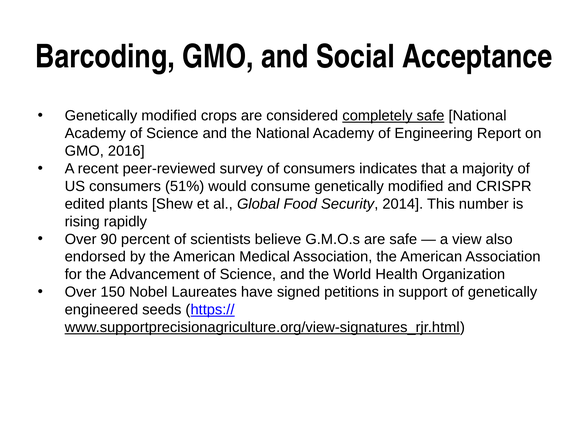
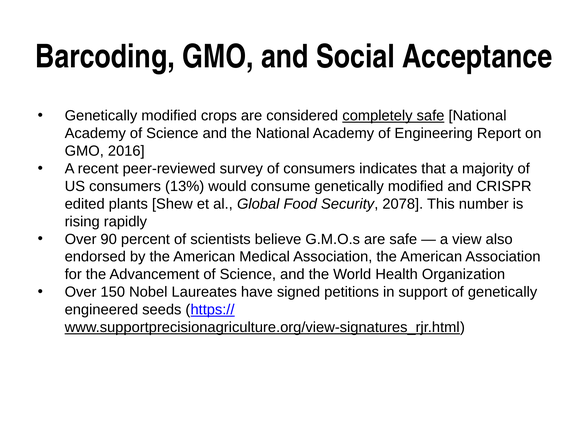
51%: 51% -> 13% (185, 186)
2014: 2014 -> 2078 (403, 204)
